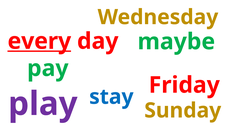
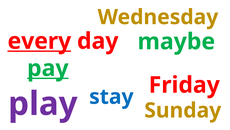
pay underline: none -> present (48, 68)
